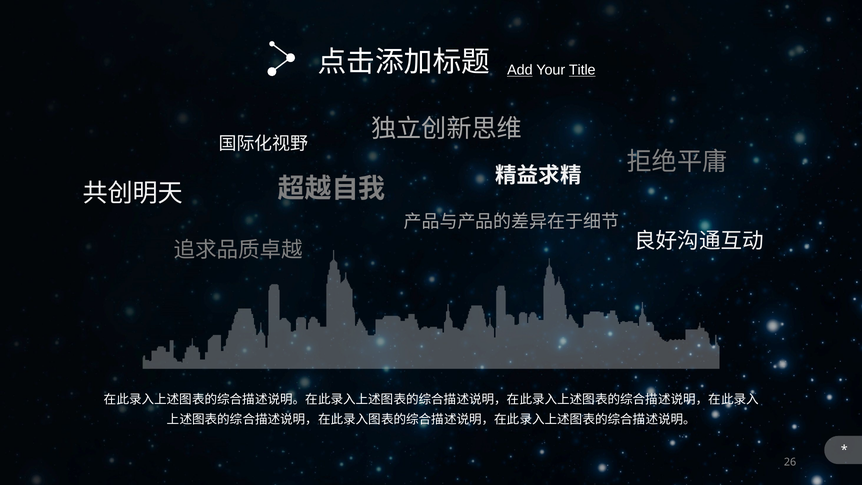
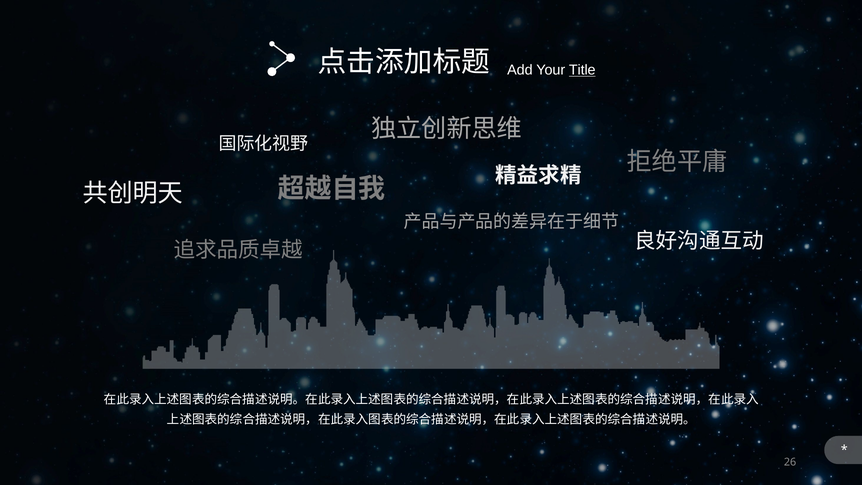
Add underline: present -> none (520, 70)
